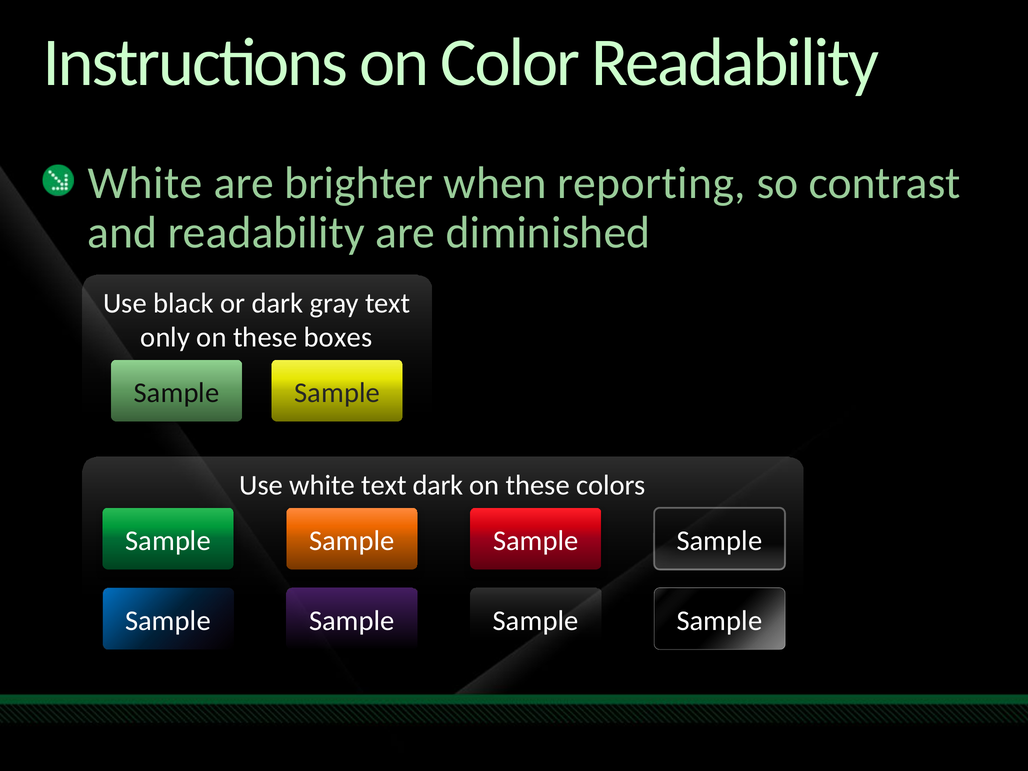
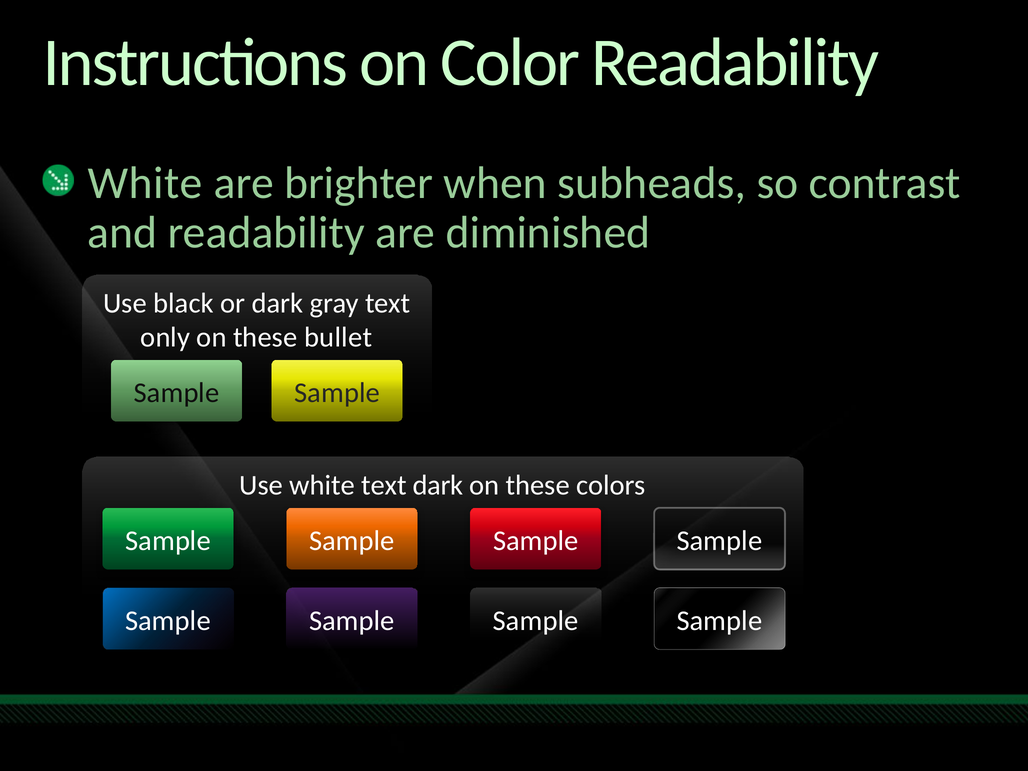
reporting: reporting -> subheads (652, 183)
boxes: boxes -> bullet (338, 338)
